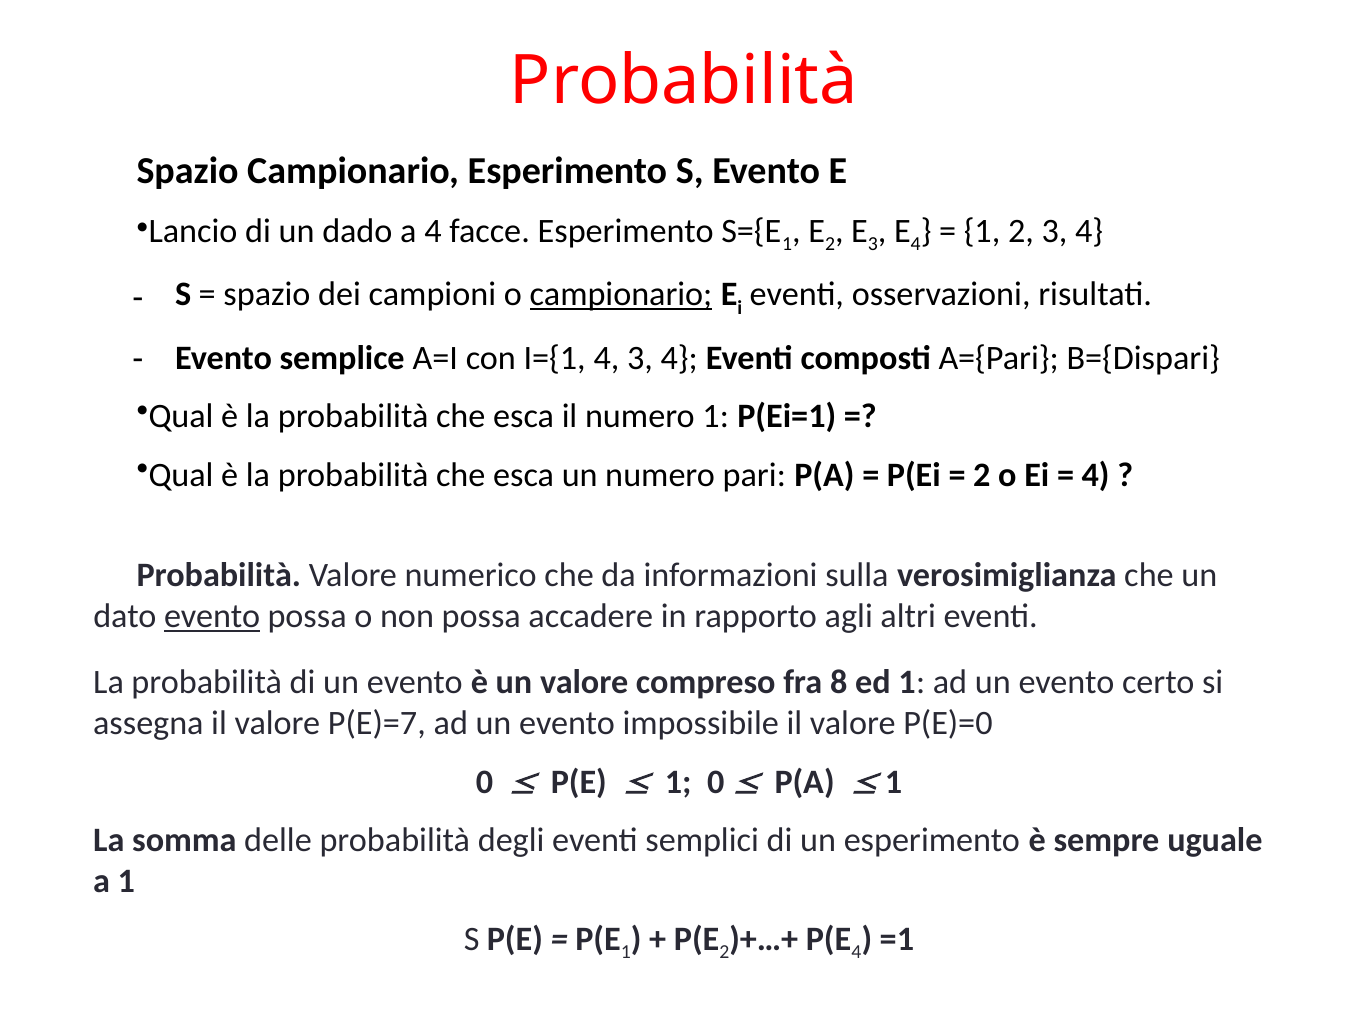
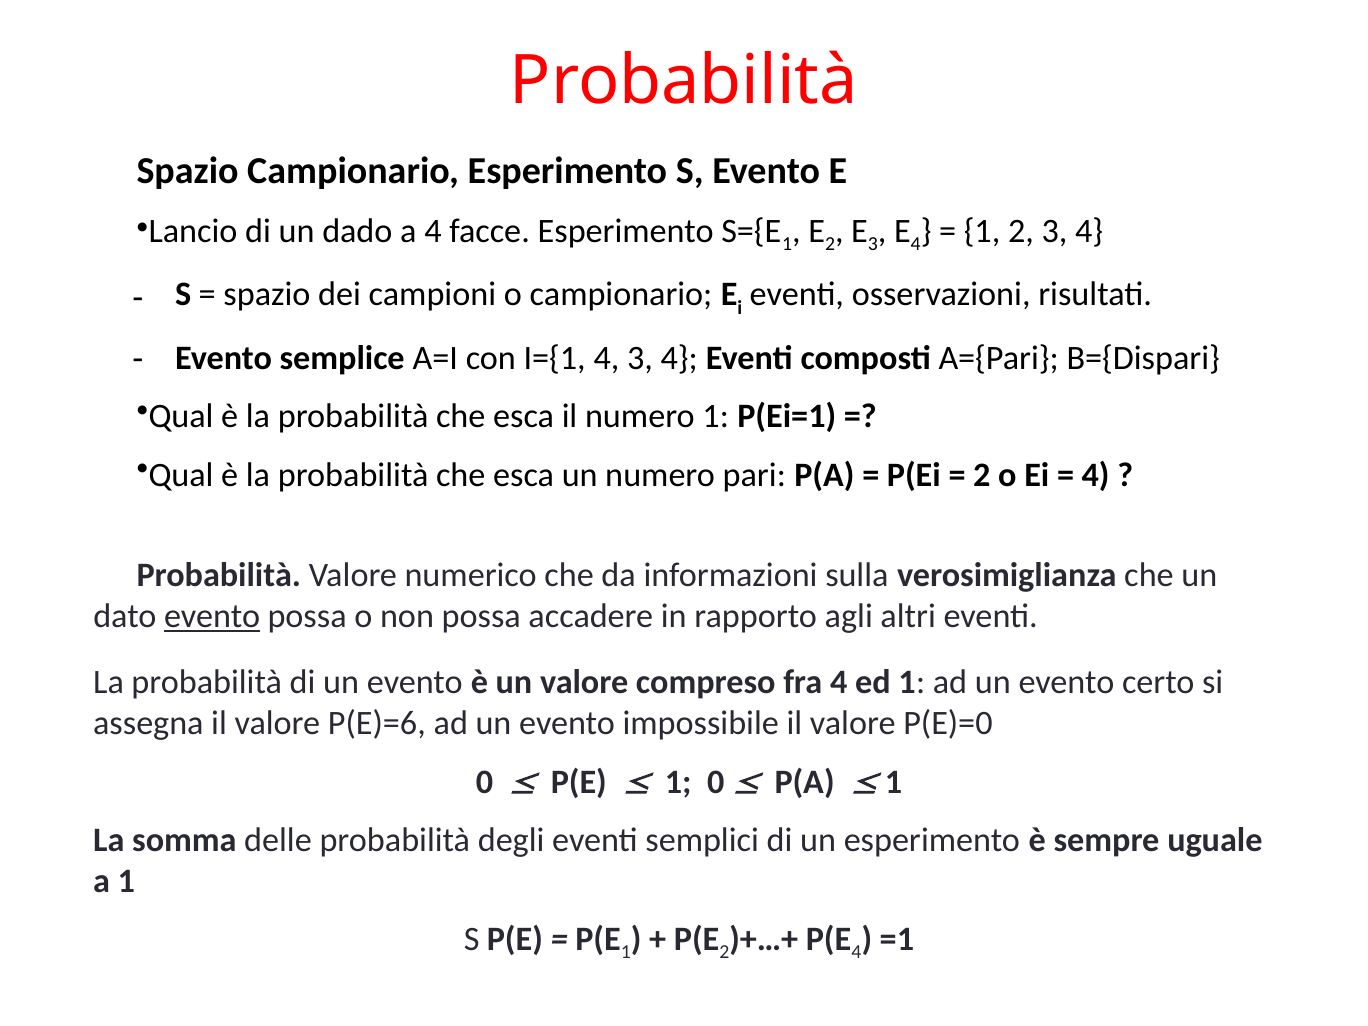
campionario underline: present -> none (621, 295)
fra 8: 8 -> 4 (839, 683)
P(E)=7: P(E)=7 -> P(E)=6 (377, 724)
